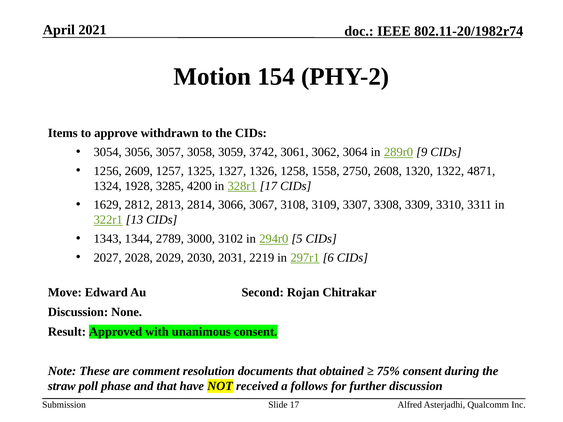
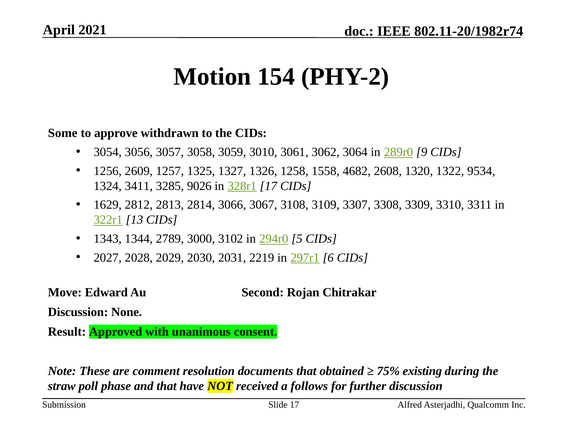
Items: Items -> Some (63, 133)
3742: 3742 -> 3010 (263, 152)
2750: 2750 -> 4682 (357, 171)
4871: 4871 -> 9534 (481, 171)
1928: 1928 -> 3411 (139, 186)
4200: 4200 -> 9026 (199, 186)
75% consent: consent -> existing (422, 371)
